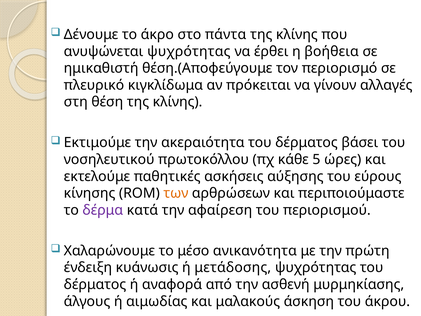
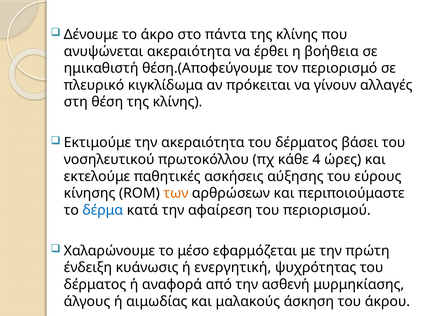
ανυψώνεται ψυχρότητας: ψυχρότητας -> ακεραιότητα (189, 51)
5: 5 -> 4 (316, 159)
δέρμα colour: purple -> blue (103, 210)
ανικανότητα: ανικανότητα -> εφαρμόζεται (255, 251)
μετάδοσης: μετάδοσης -> ενεργητική (233, 267)
